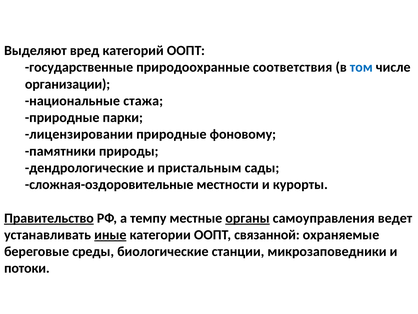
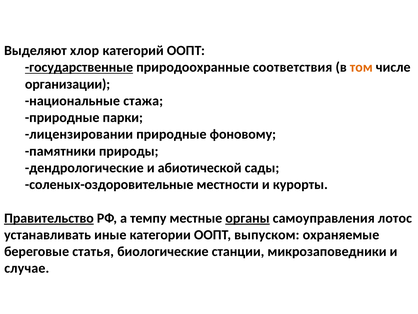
вред: вред -> хлор (85, 51)
государственные underline: none -> present (79, 67)
том colour: blue -> orange (361, 67)
пристальным: пристальным -> абиотической (200, 168)
сложная-оздоровительные: сложная-оздоровительные -> соленых-оздоровительные (109, 184)
ведет: ведет -> лотос (395, 218)
иные underline: present -> none (110, 234)
связанной: связанной -> выпуском (267, 234)
среды: среды -> статья (93, 251)
потоки: потоки -> случае (27, 268)
